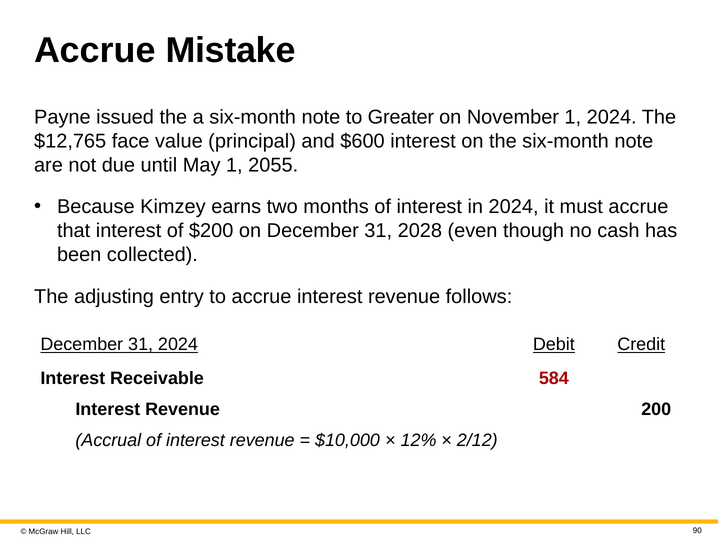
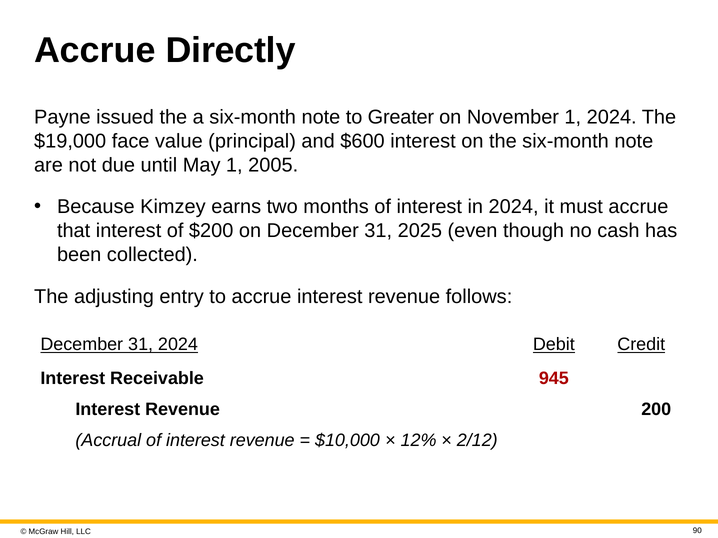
Mistake: Mistake -> Directly (231, 50)
$12,765: $12,765 -> $19,000 (70, 141)
2055: 2055 -> 2005 (273, 165)
2028: 2028 -> 2025 (420, 231)
584: 584 -> 945 (554, 379)
